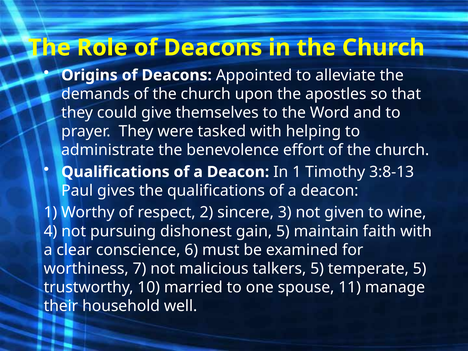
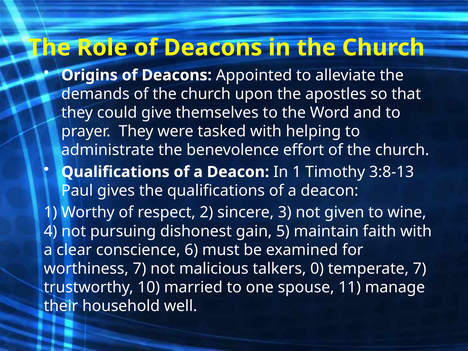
talkers 5: 5 -> 0 (317, 269)
temperate 5: 5 -> 7 (420, 269)
